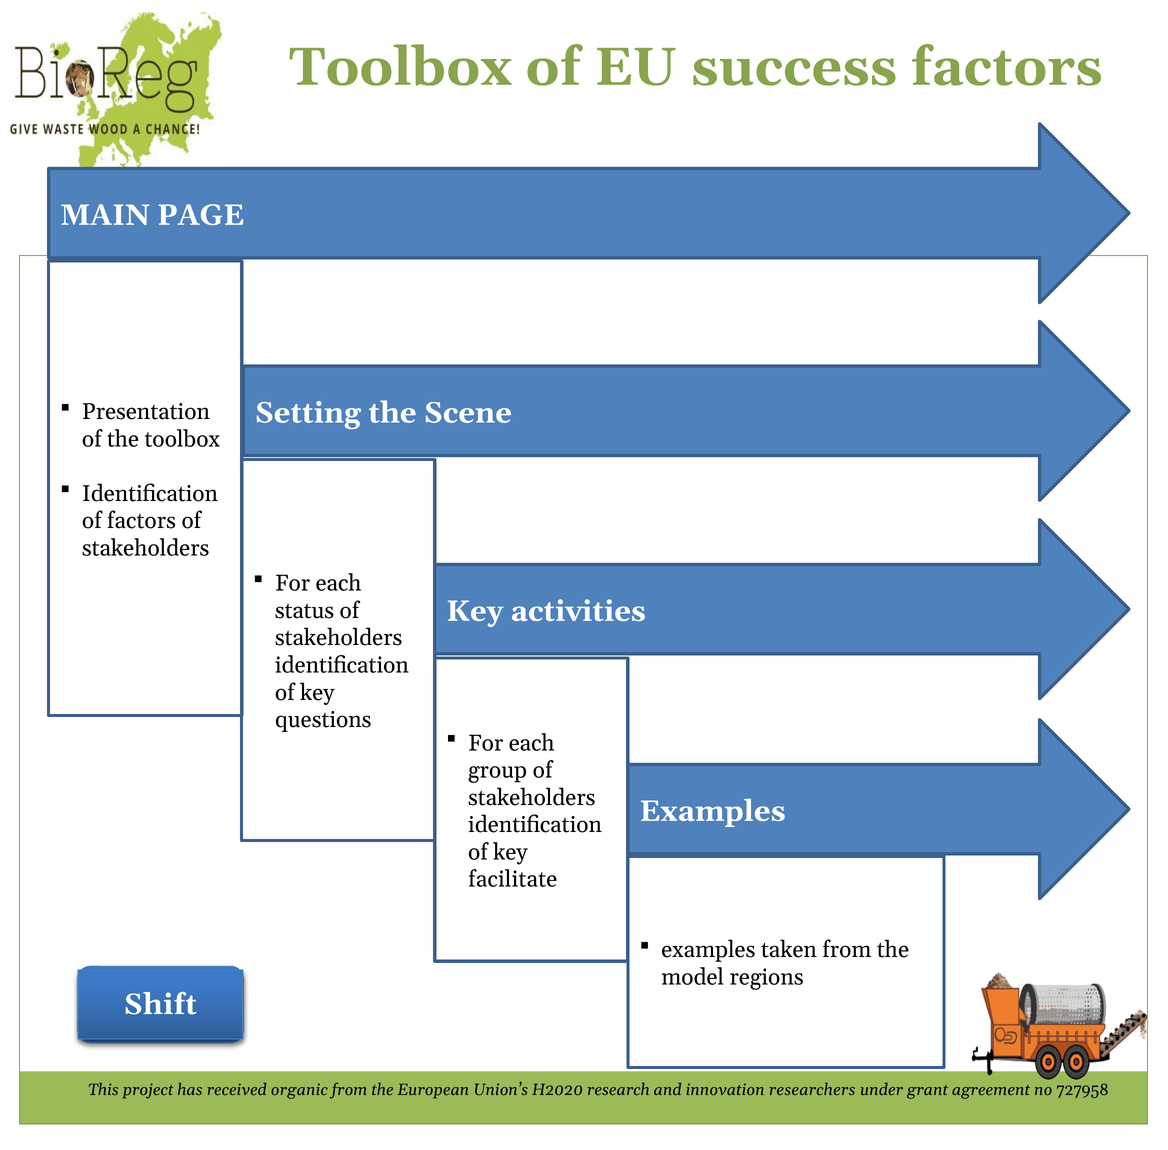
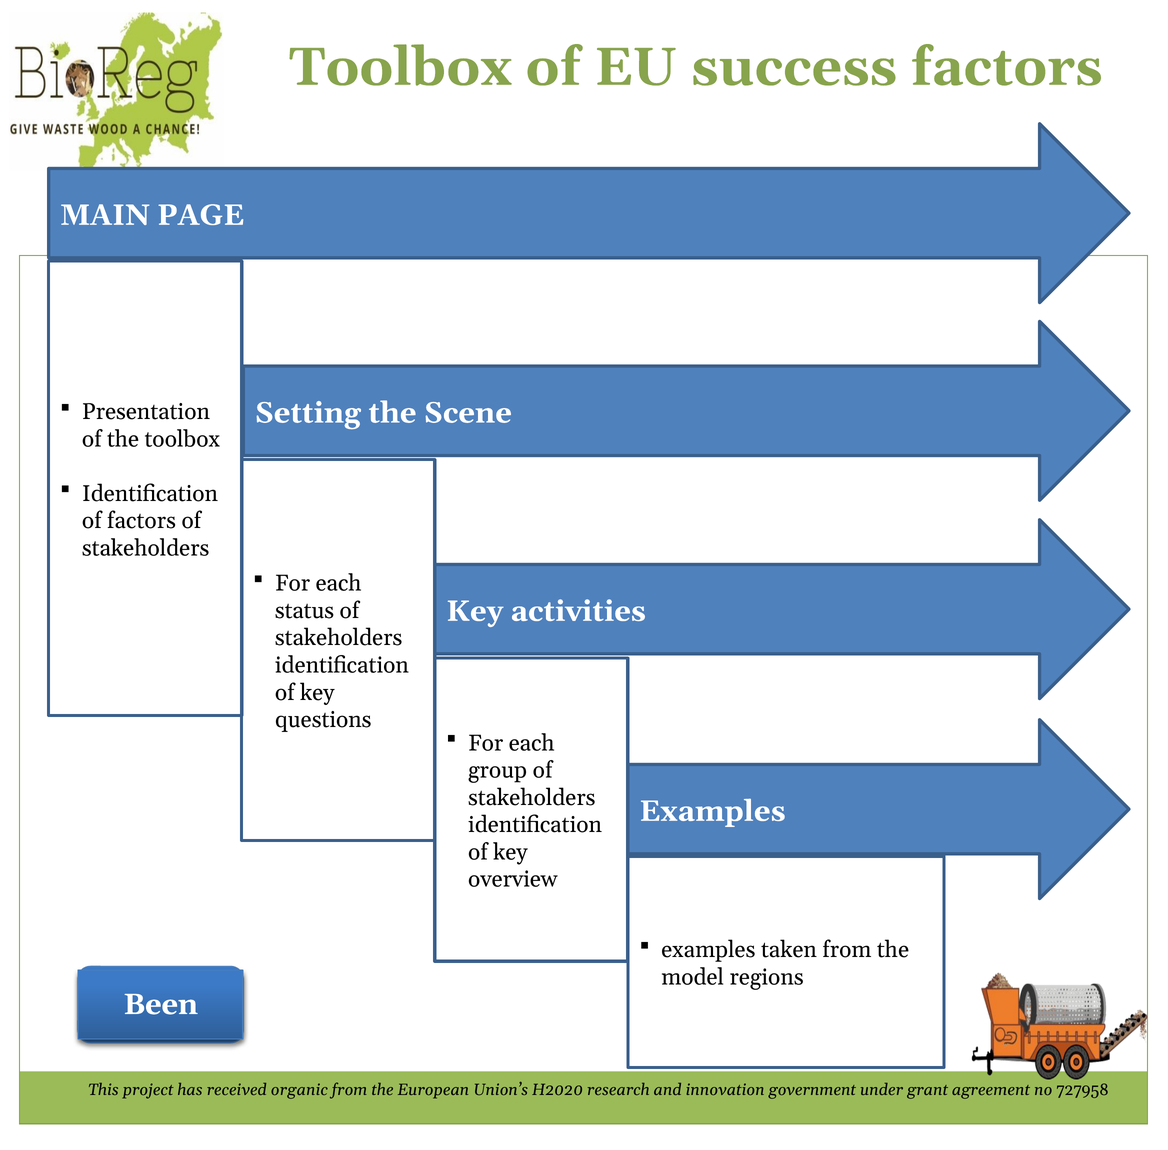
facilitate: facilitate -> overview (513, 879)
Shift: Shift -> Been (161, 1004)
researchers: researchers -> government (812, 1090)
